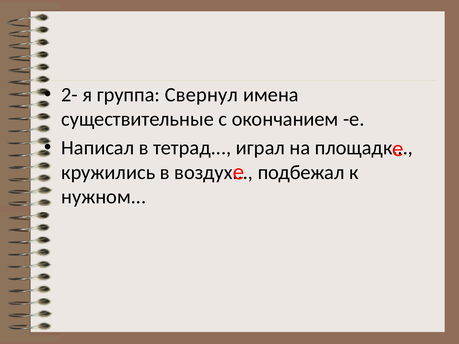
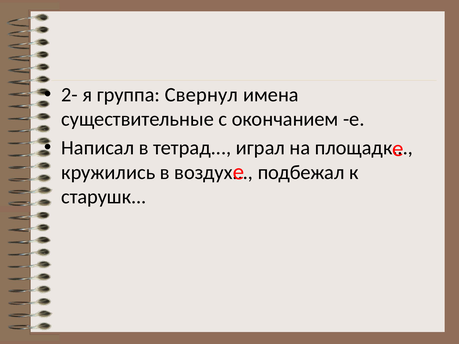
нужном: нужном -> старушк (104, 197)
